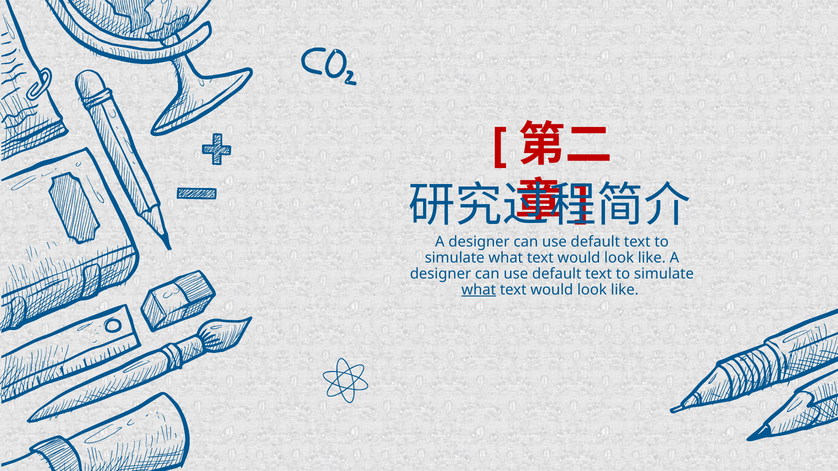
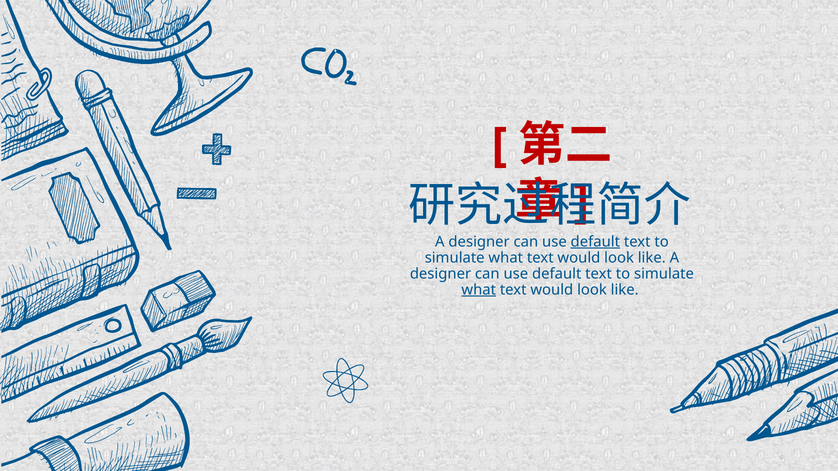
default underline: none -> present (595, 242)
